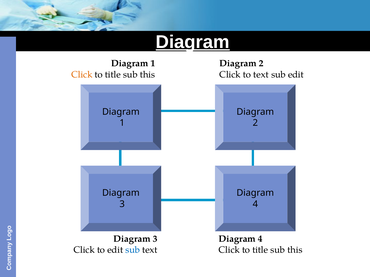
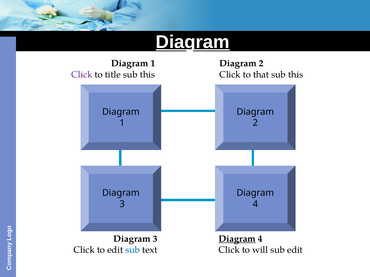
Click colour: orange -> purple (82, 75)
to text: text -> that (261, 75)
edit: edit -> this (296, 75)
Diagram underline: none -> present (237, 239)
title: title -> will (260, 250)
this: this -> edit (295, 250)
